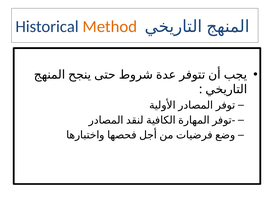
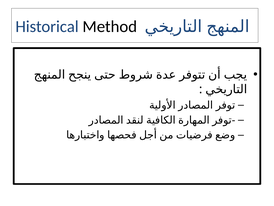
Method colour: orange -> black (110, 27)
